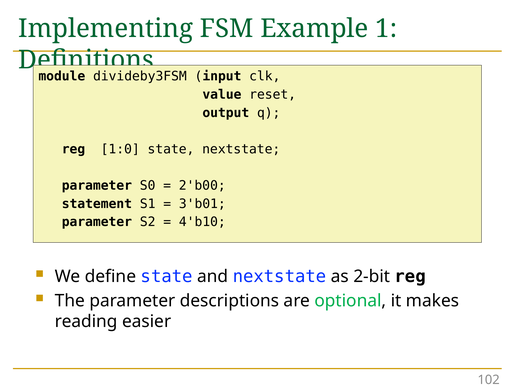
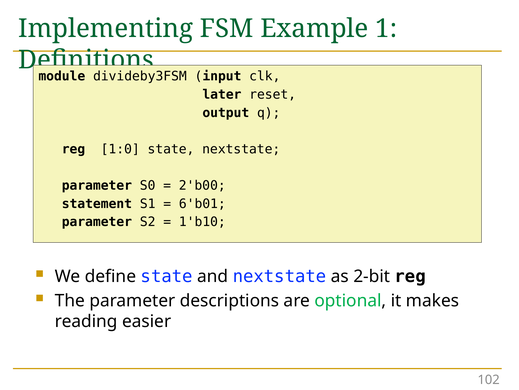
value: value -> later (222, 94)
3'b01: 3'b01 -> 6'b01 (202, 203)
4'b10: 4'b10 -> 1'b10 (202, 221)
